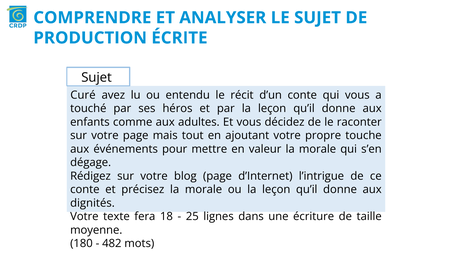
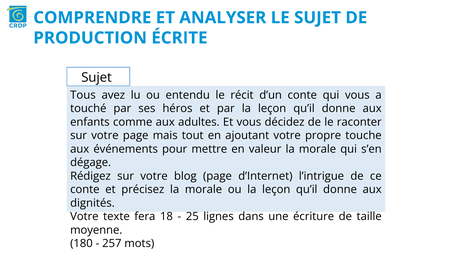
Curé: Curé -> Tous (83, 95)
482: 482 -> 257 (112, 244)
